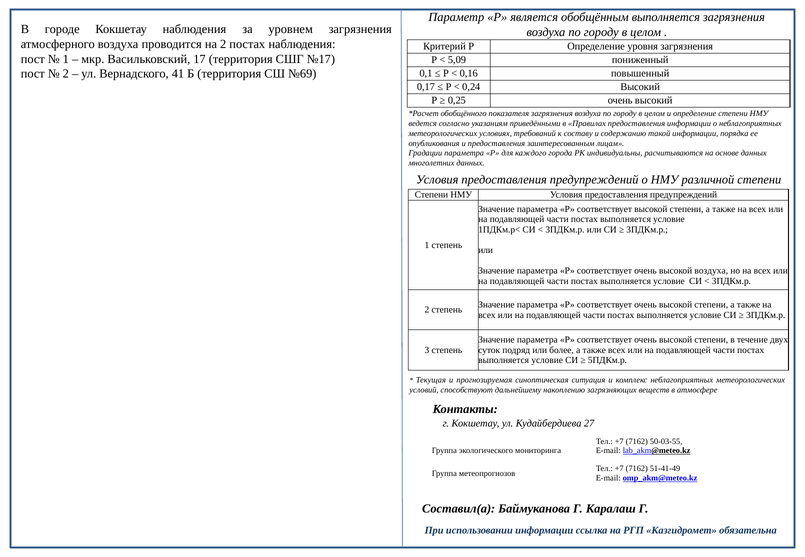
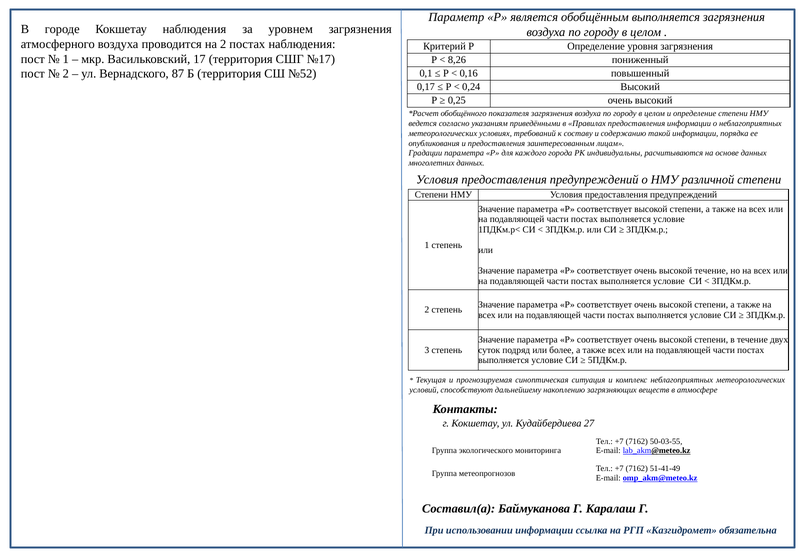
5,09: 5,09 -> 8,26 (457, 60)
41: 41 -> 87 (178, 74)
№69: №69 -> №52 (302, 74)
высокой воздуха: воздуха -> течение (711, 271)
